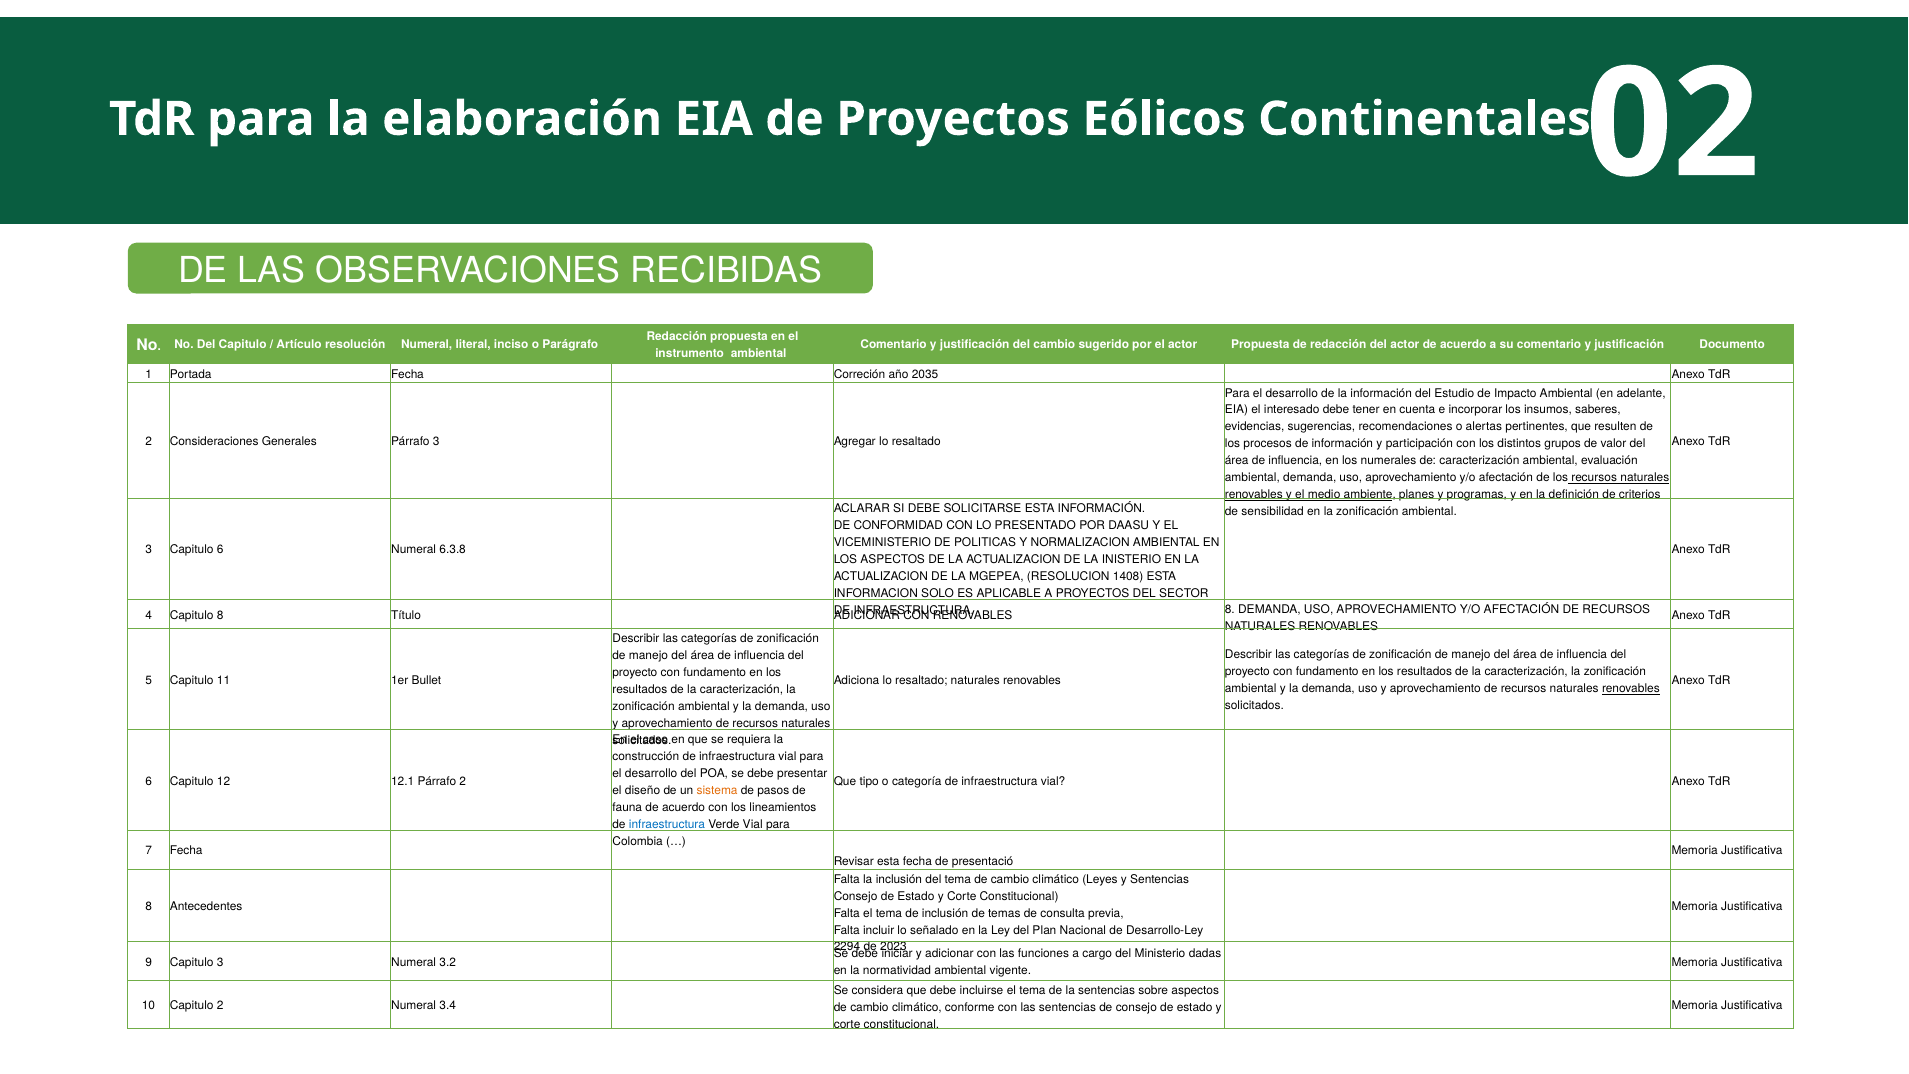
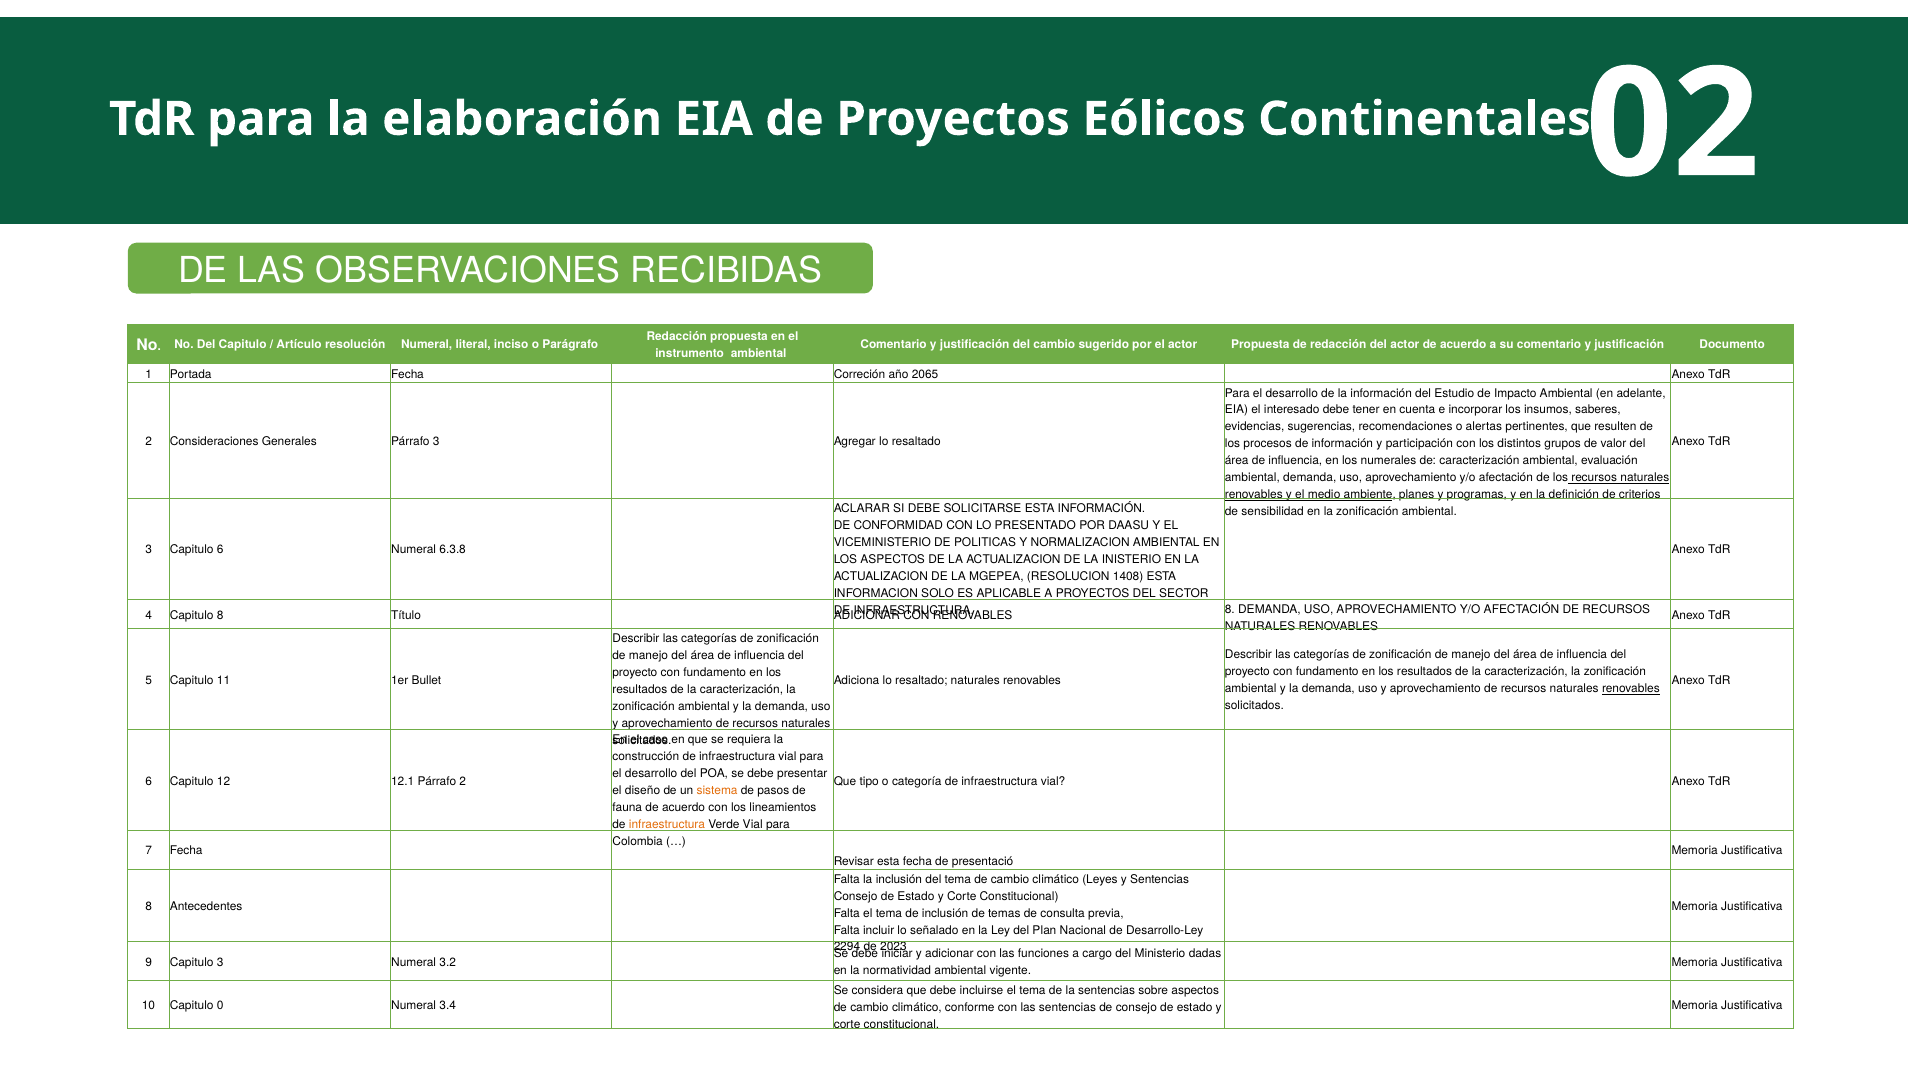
2035: 2035 -> 2065 (925, 374)
infraestructura colour: blue -> orange (667, 824)
Capitulo 2: 2 -> 0 (220, 1005)
